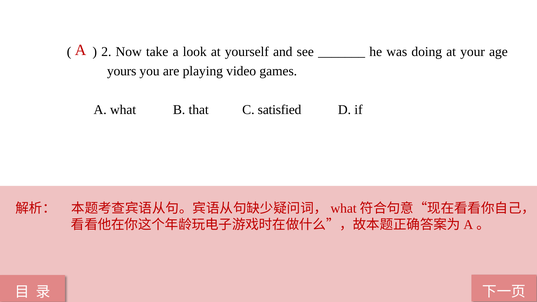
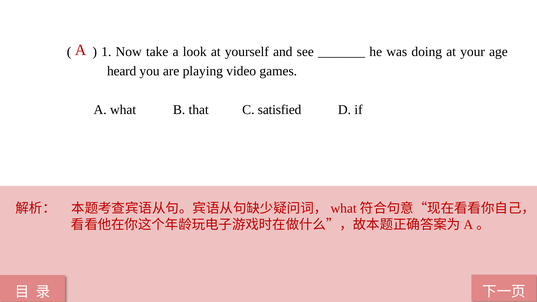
2: 2 -> 1 (106, 52)
yours: yours -> heard (122, 71)
